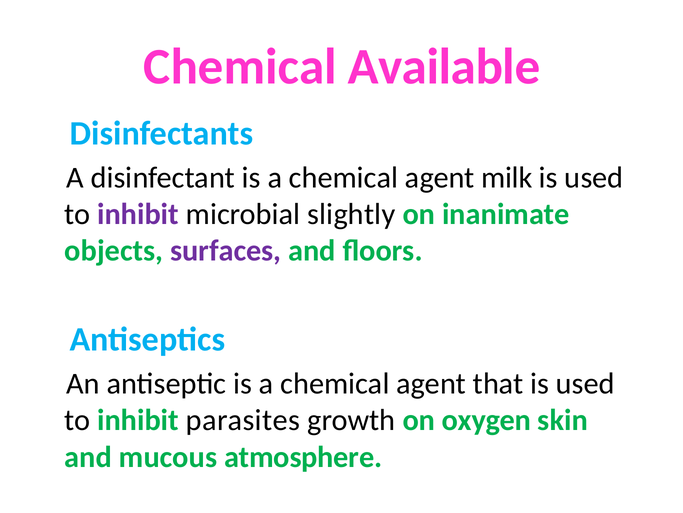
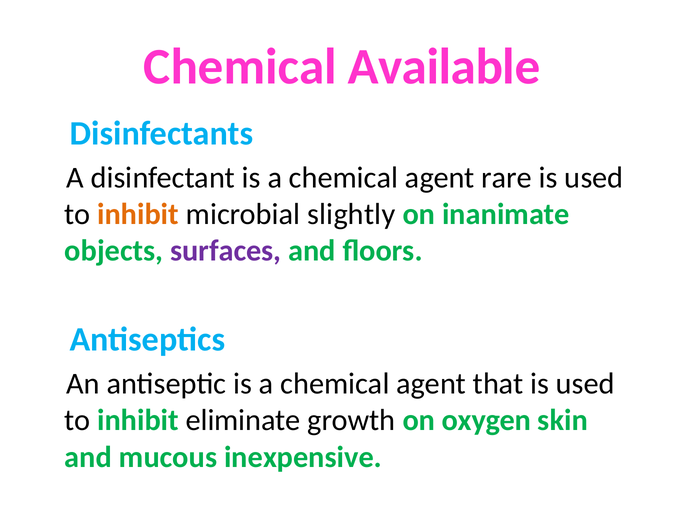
milk: milk -> rare (507, 178)
inhibit colour: purple -> orange (138, 214)
parasites: parasites -> eliminate (243, 420)
atmosphere: atmosphere -> inexpensive (303, 456)
